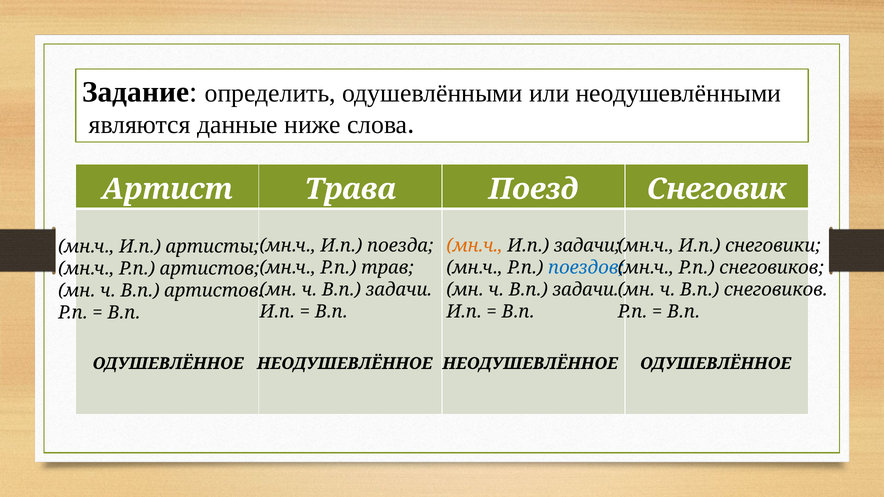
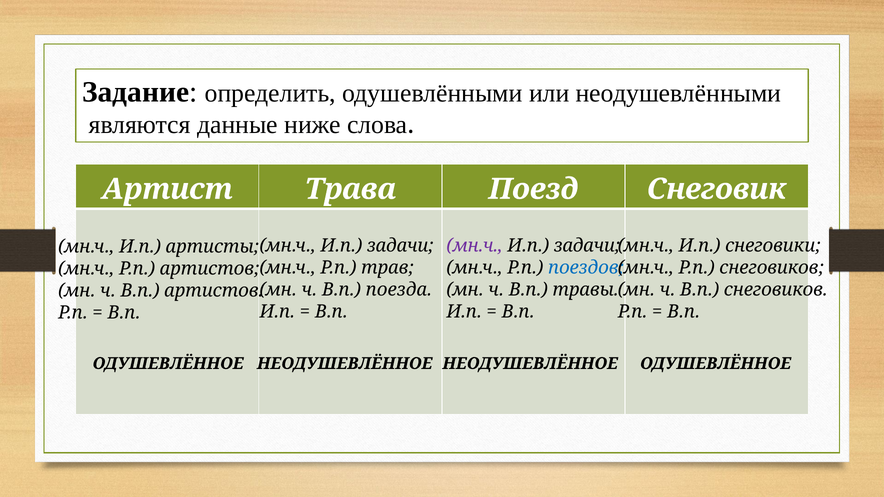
поезда: поезда -> задачи (400, 246)
мн.ч colour: orange -> purple (475, 246)
задачи: задачи -> поезда (399, 290)
задачи: задачи -> травы (586, 290)
